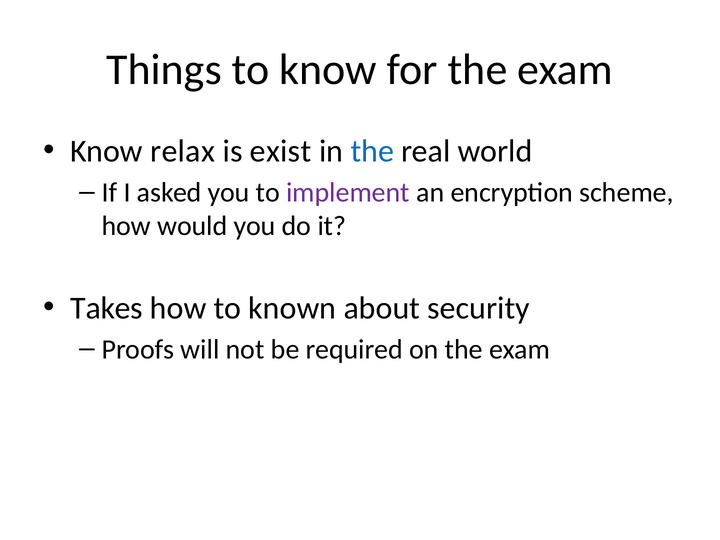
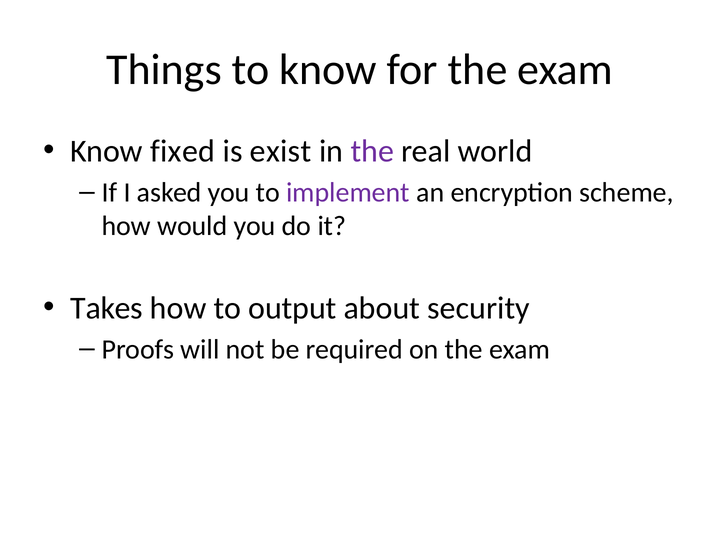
relax: relax -> fixed (183, 151)
the colour: blue -> purple (372, 151)
known: known -> output (292, 308)
